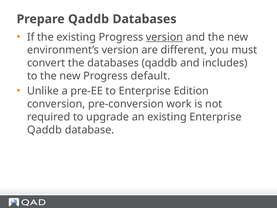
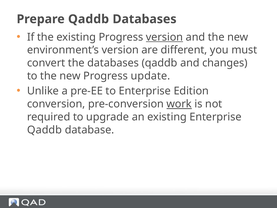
includes: includes -> changes (225, 63)
default: default -> update (150, 76)
work underline: none -> present (179, 104)
